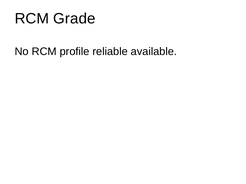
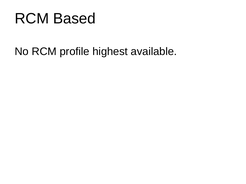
Grade: Grade -> Based (74, 19)
reliable: reliable -> highest (110, 52)
